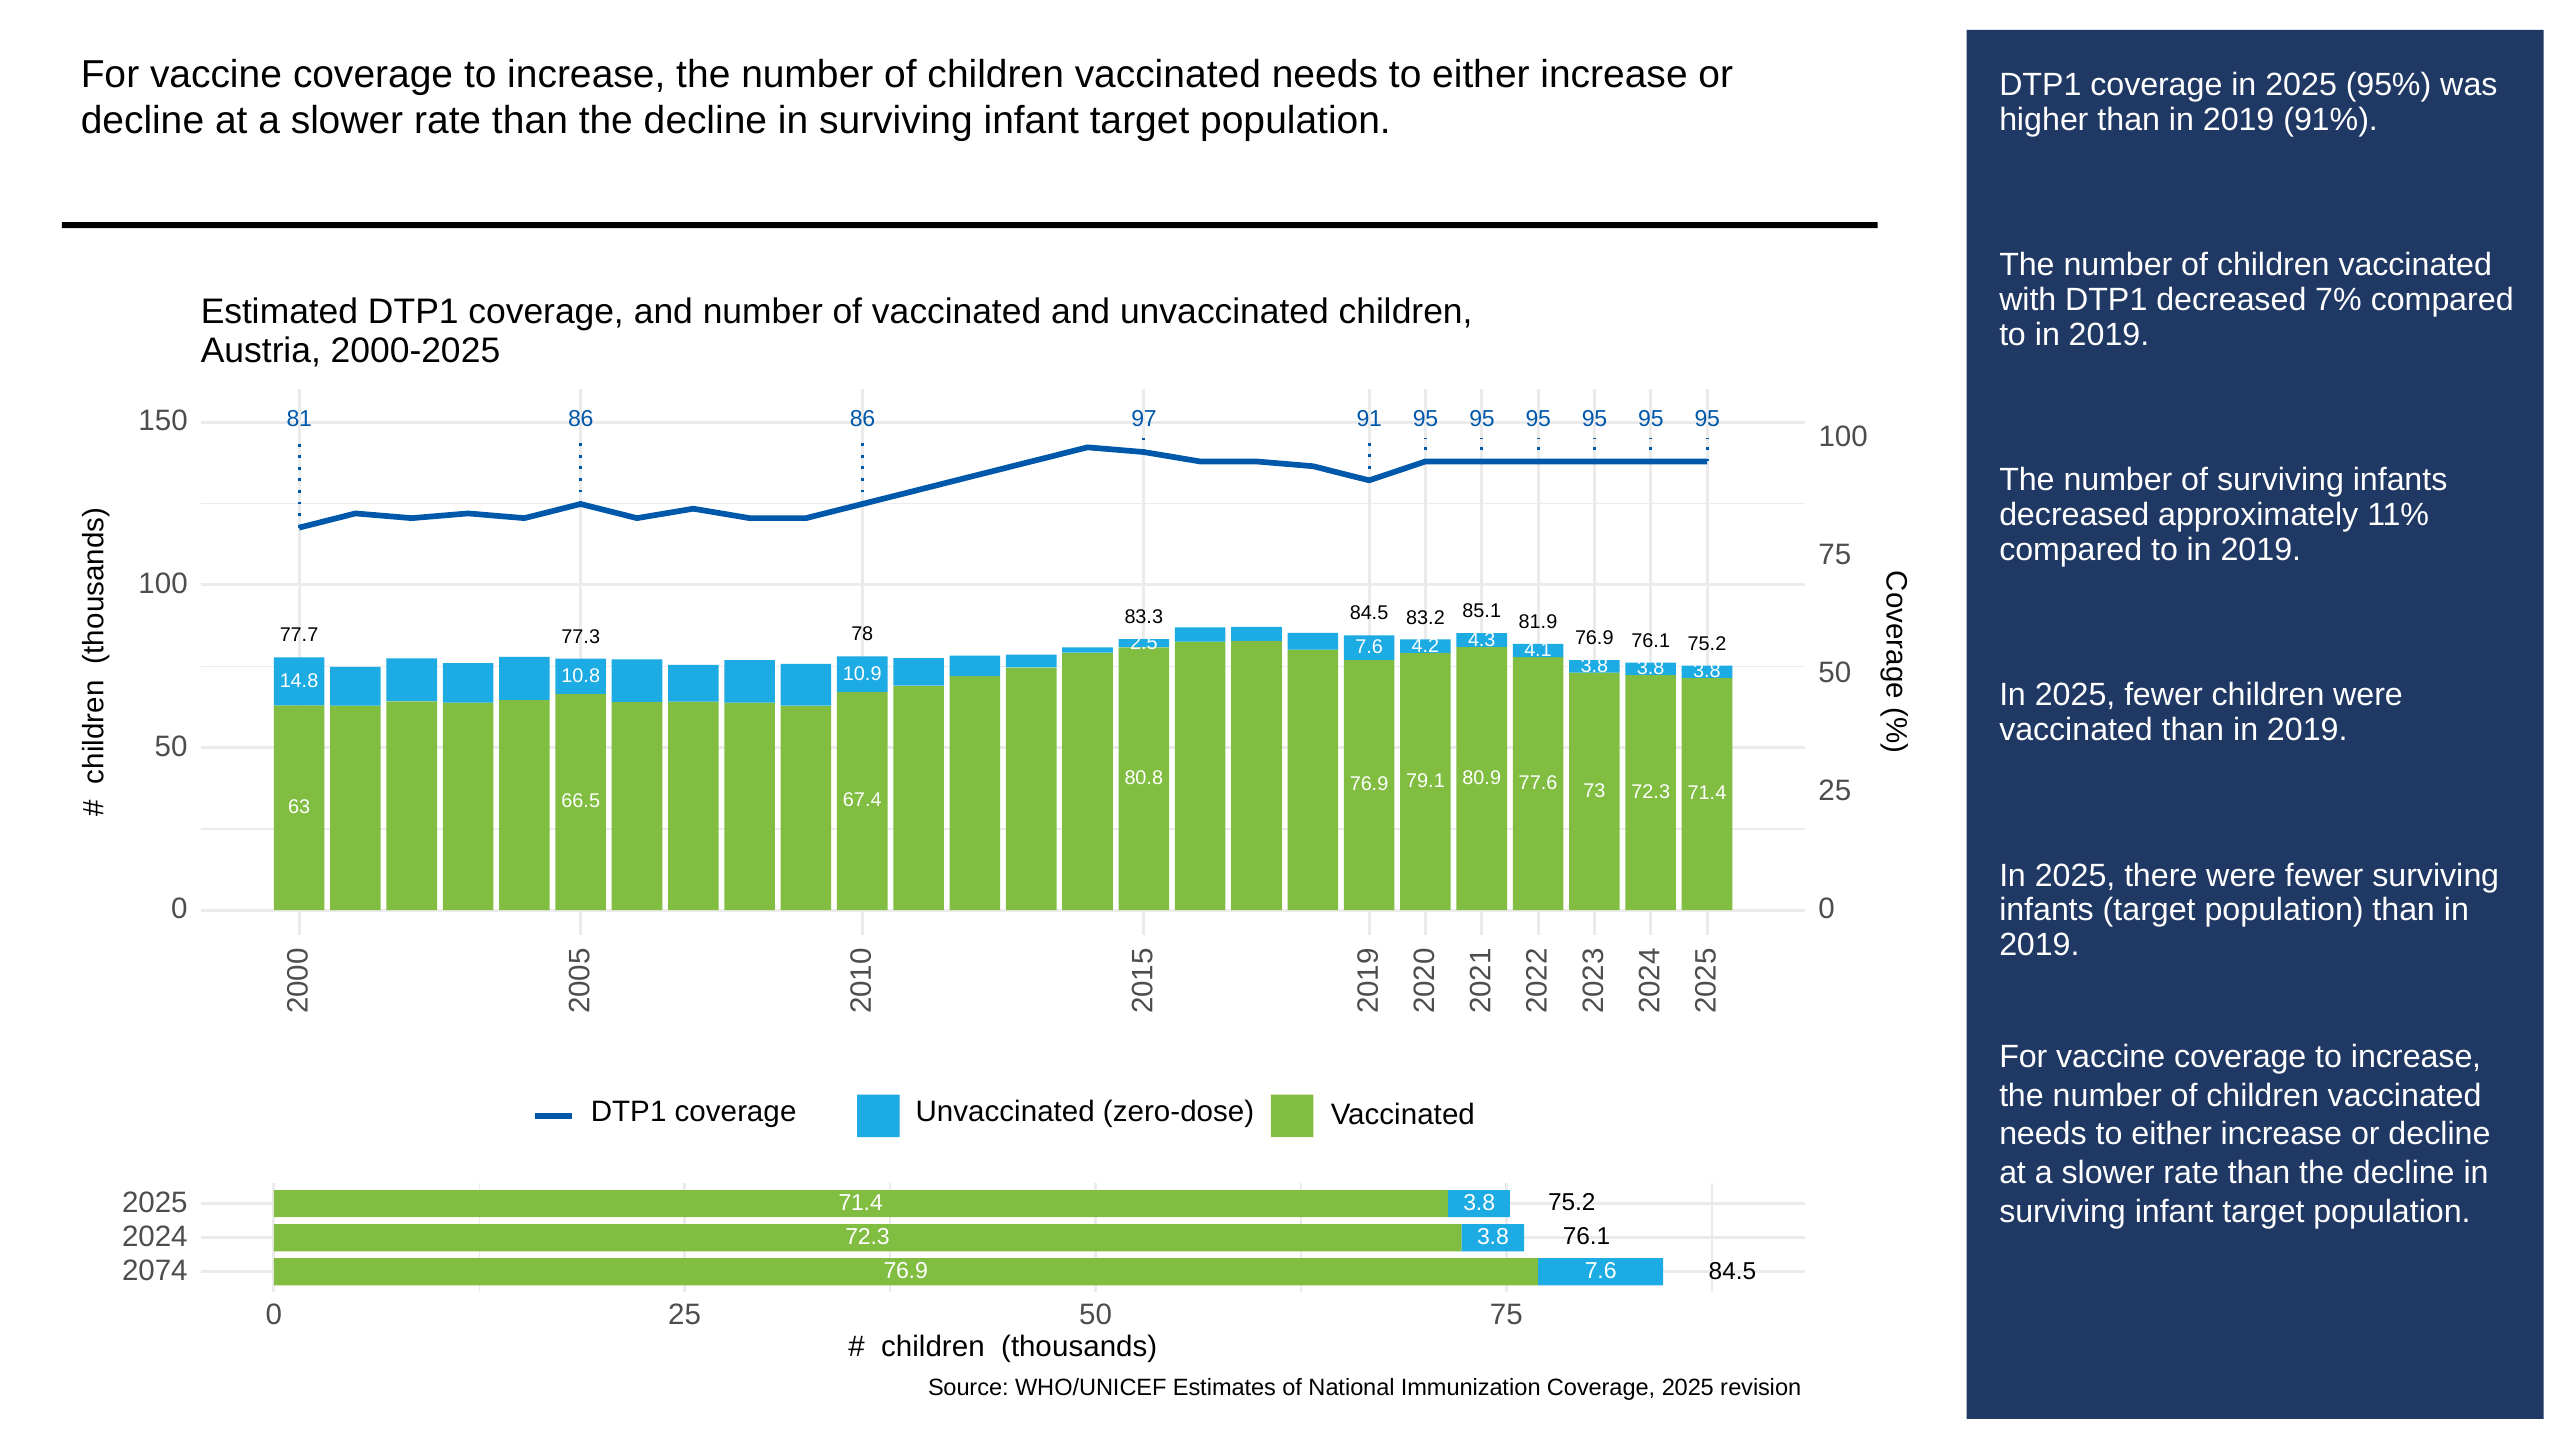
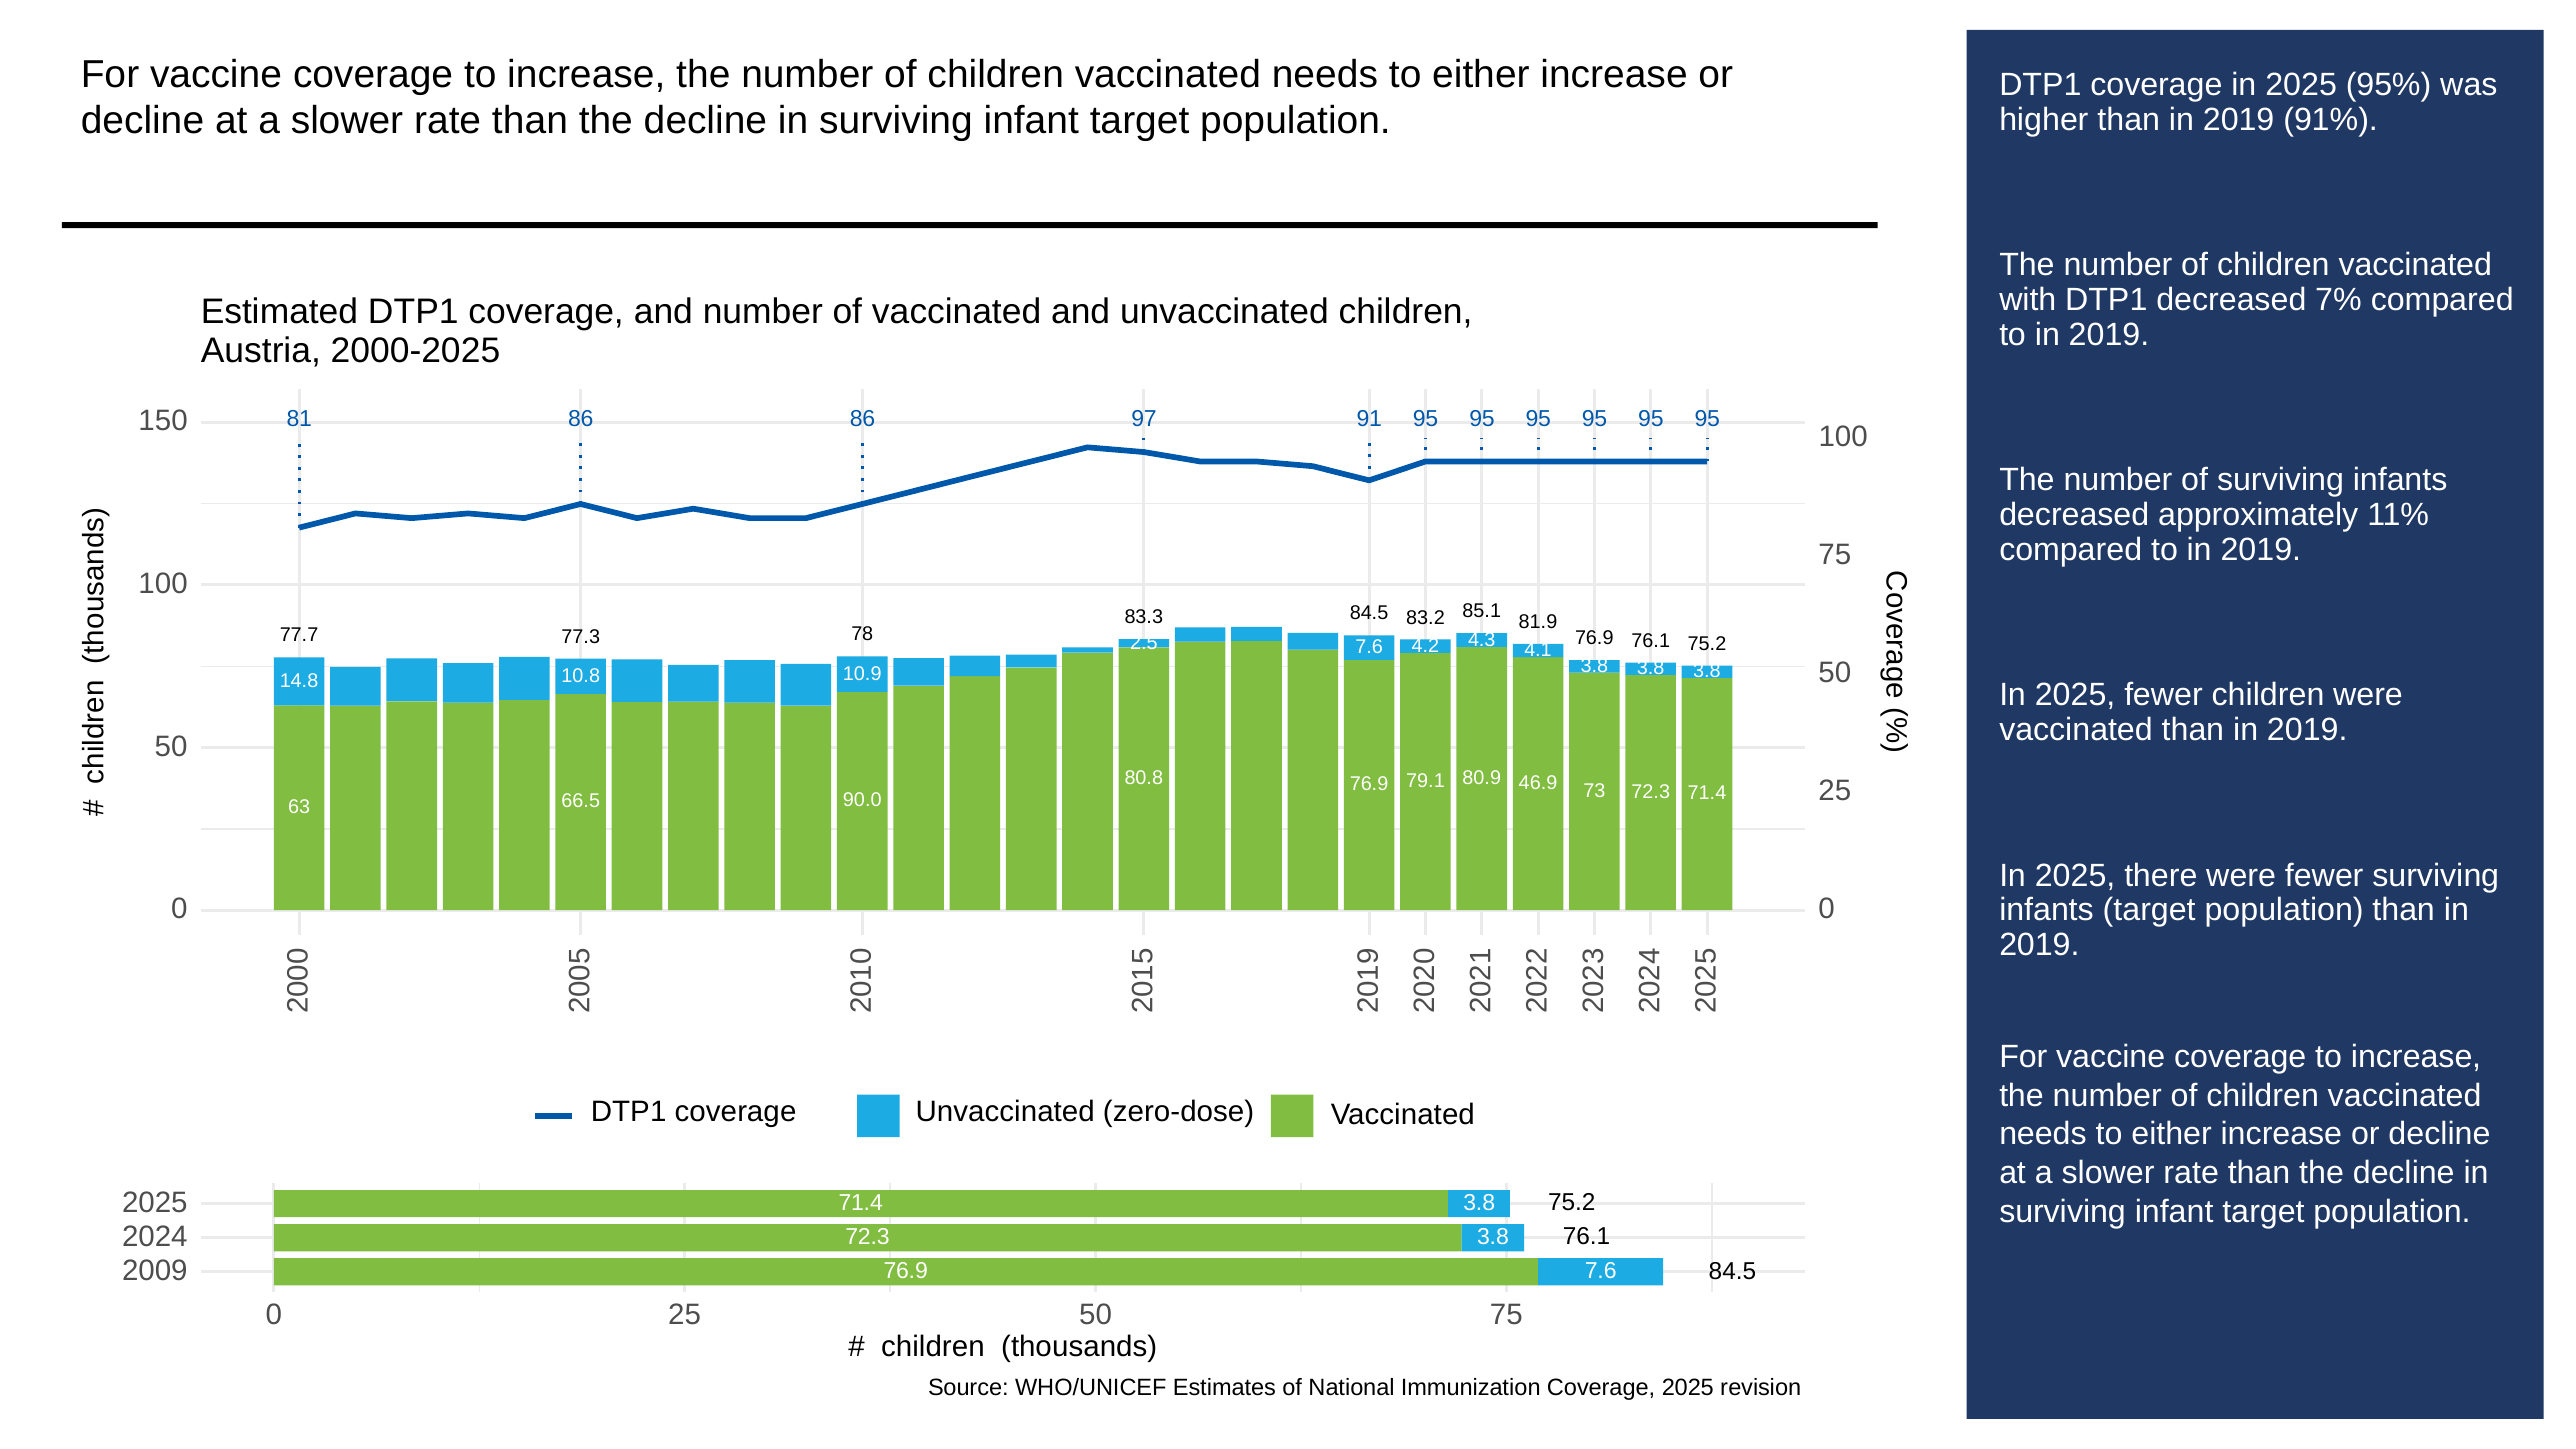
77.6: 77.6 -> 46.9 (1538, 783)
67.4: 67.4 -> 90.0 (862, 800)
2074: 2074 -> 2009 (155, 1271)
